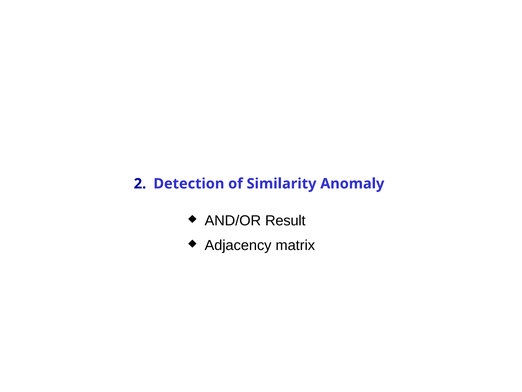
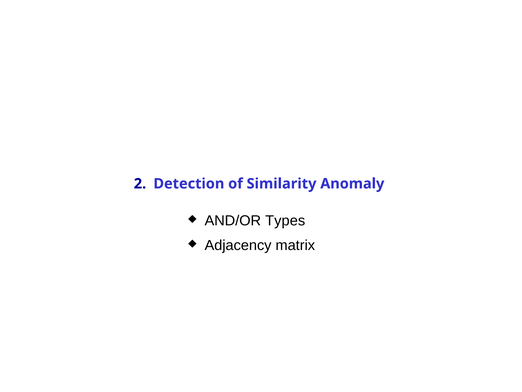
Result: Result -> Types (285, 220)
